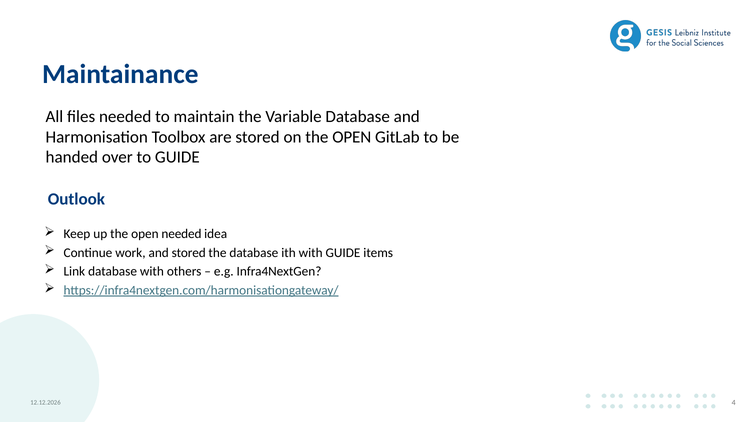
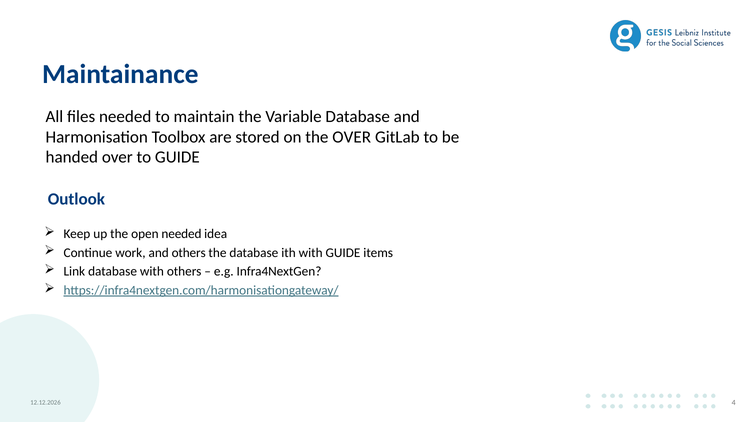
on the OPEN: OPEN -> OVER (352, 137)
and stored: stored -> others (189, 253)
